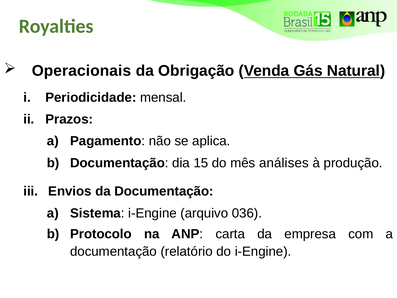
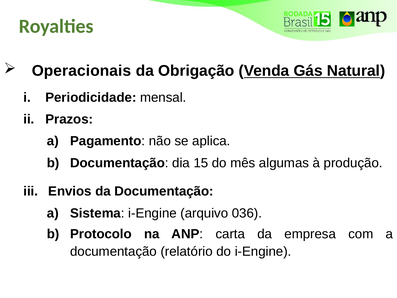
análises: análises -> algumas (284, 163)
